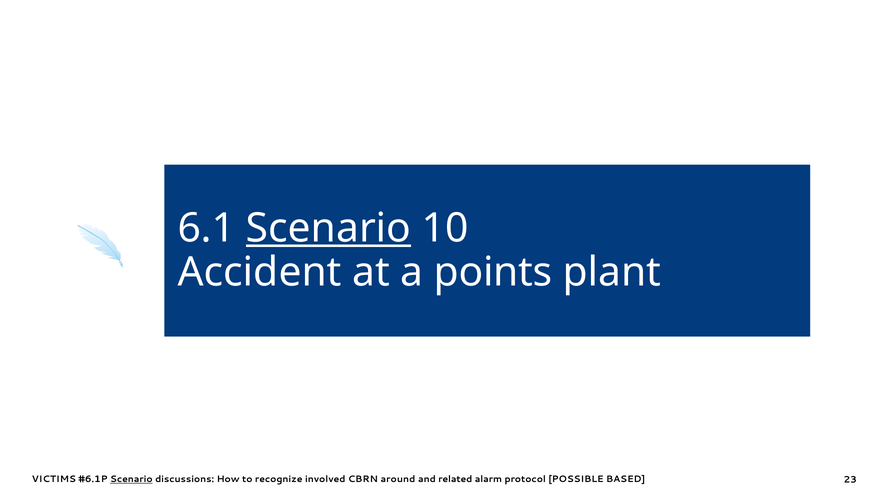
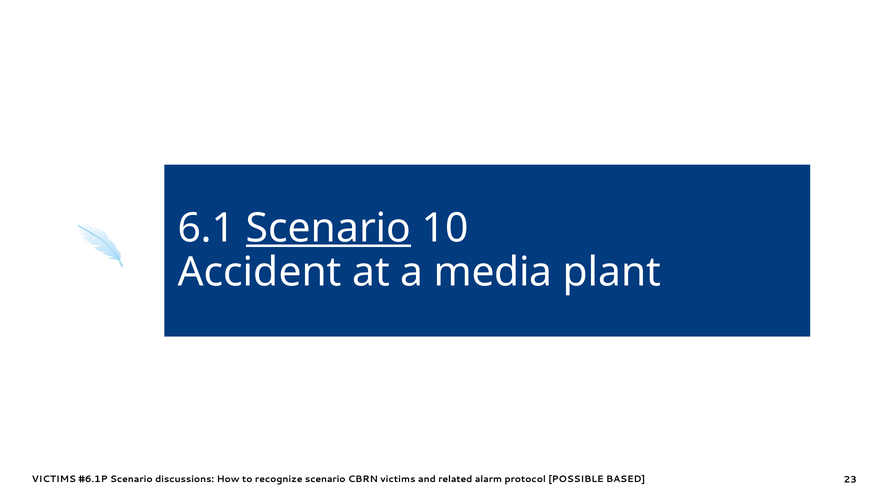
points: points -> media (493, 273)
Scenario underline: present -> none (131, 479)
recognize involved: involved -> scenario (325, 479)
CBRN around: around -> victims (398, 479)
